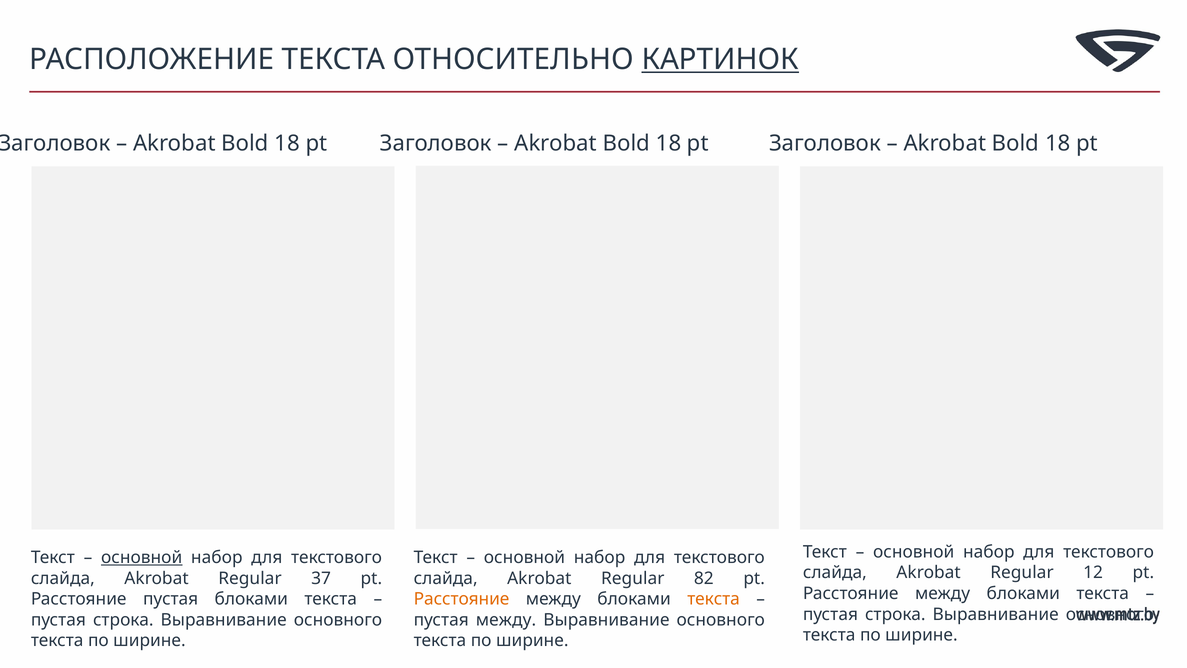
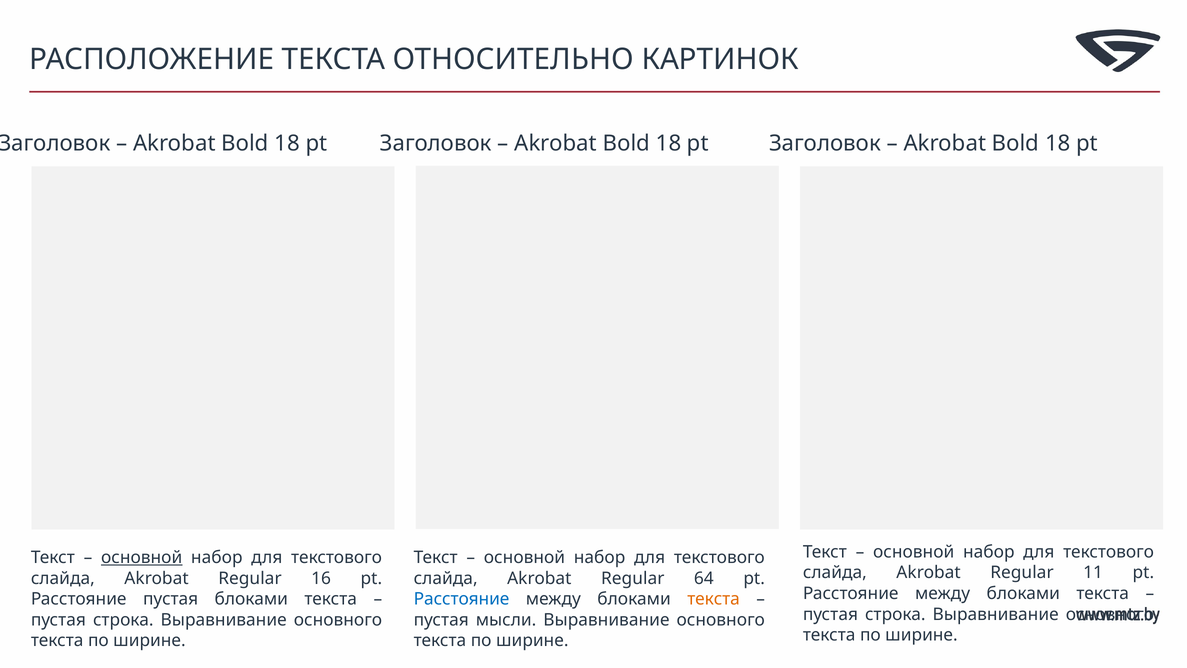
КАРТИНОК underline: present -> none (720, 59)
12: 12 -> 11 (1093, 572)
37: 37 -> 16 (321, 578)
82: 82 -> 64 (704, 578)
Расстояние colour: orange -> blue (462, 599)
пустая между: между -> мысли (506, 620)
